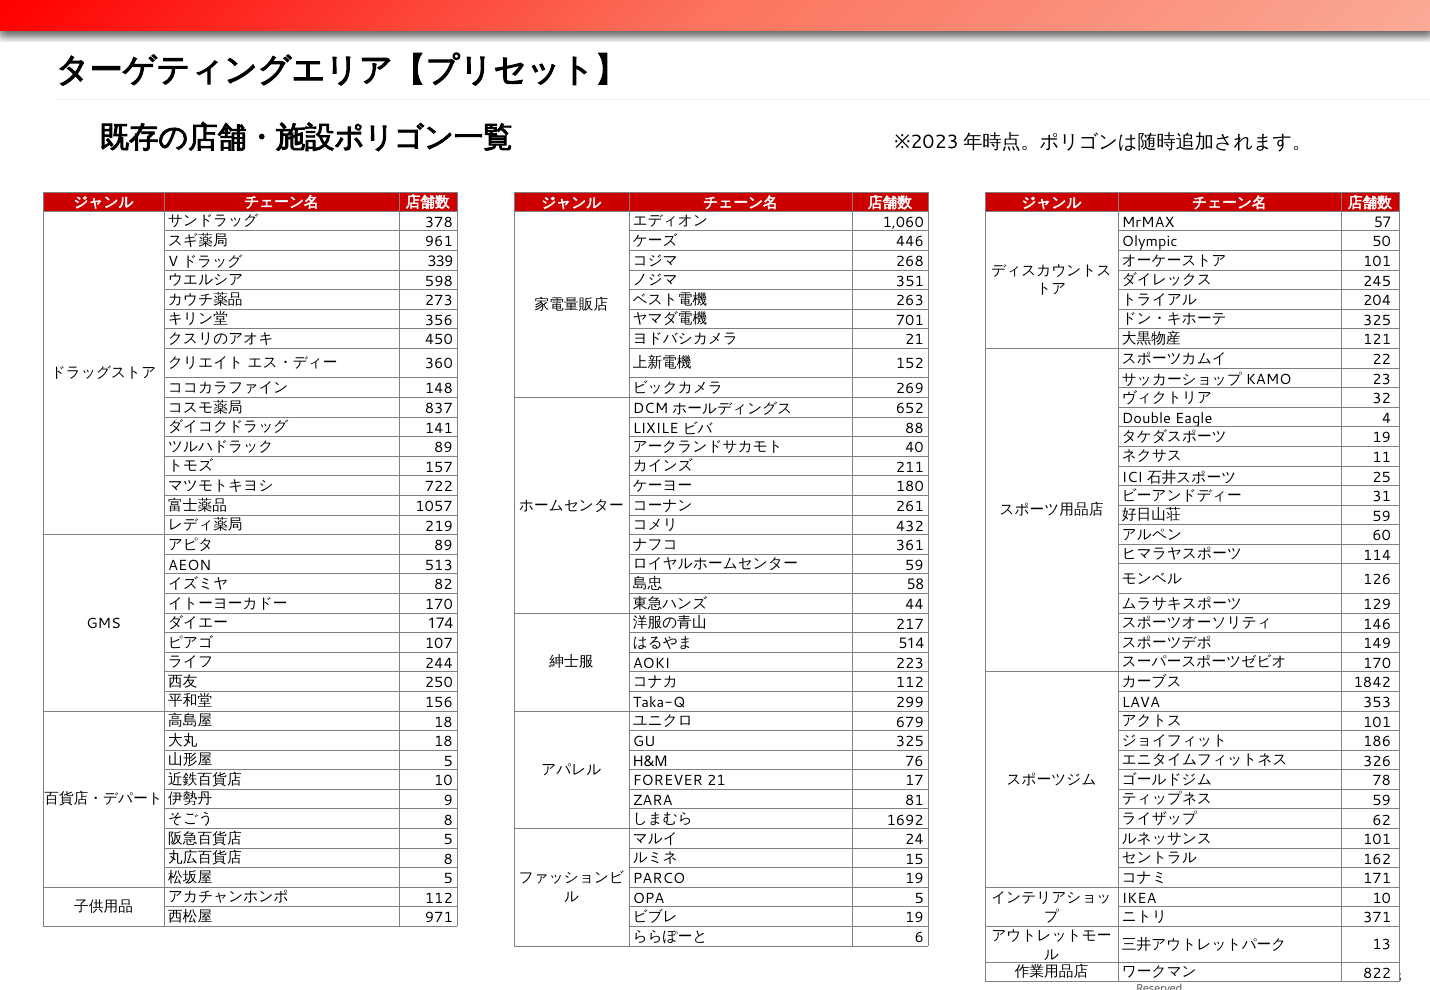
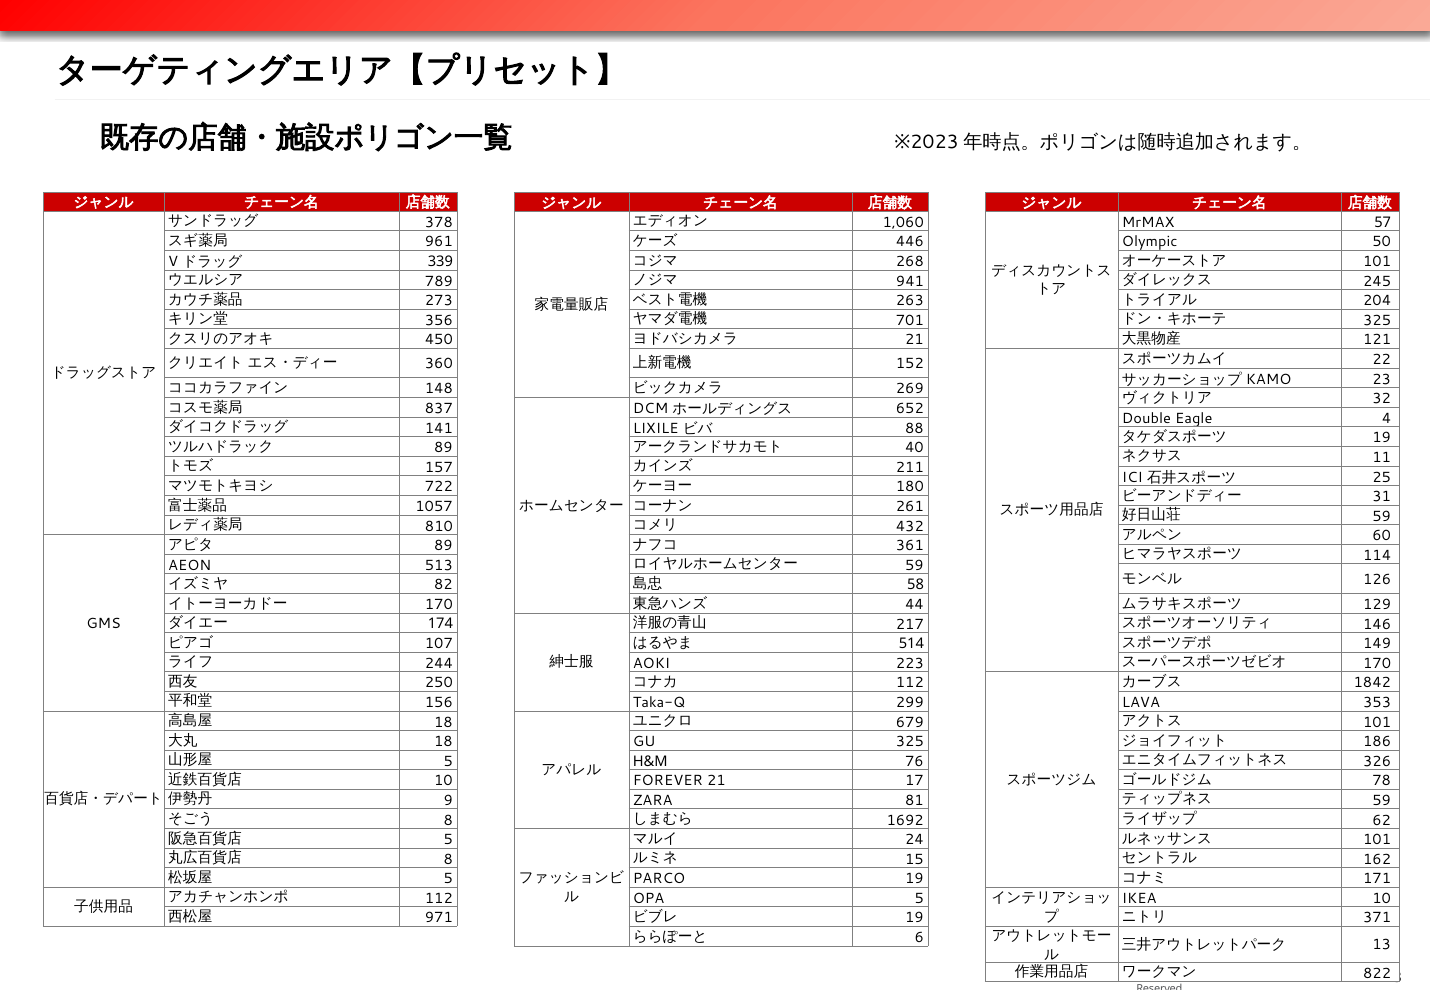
598: 598 -> 789 (439, 281)
351: 351 -> 941 (910, 281)
219: 219 -> 810 (439, 526)
